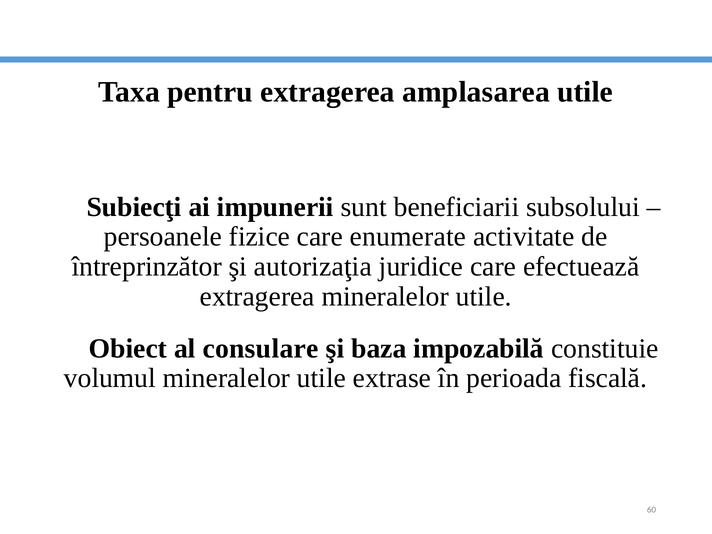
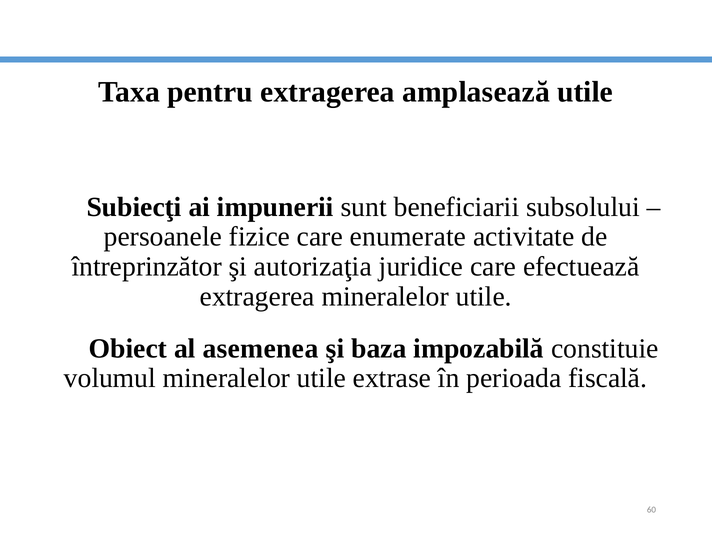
amplasarea: amplasarea -> amplasează (476, 92)
consulare: consulare -> asemenea (261, 348)
